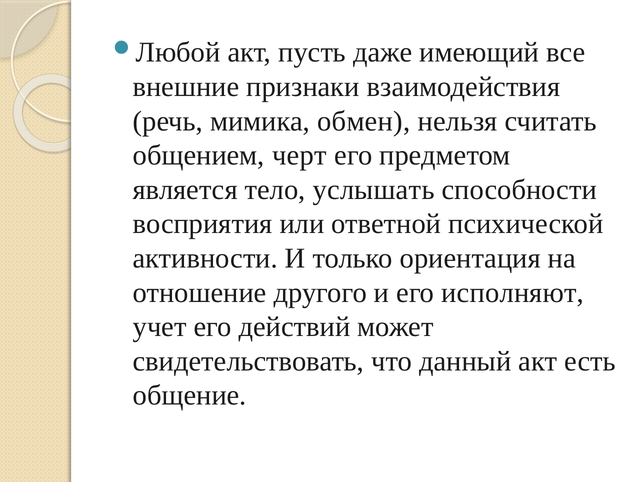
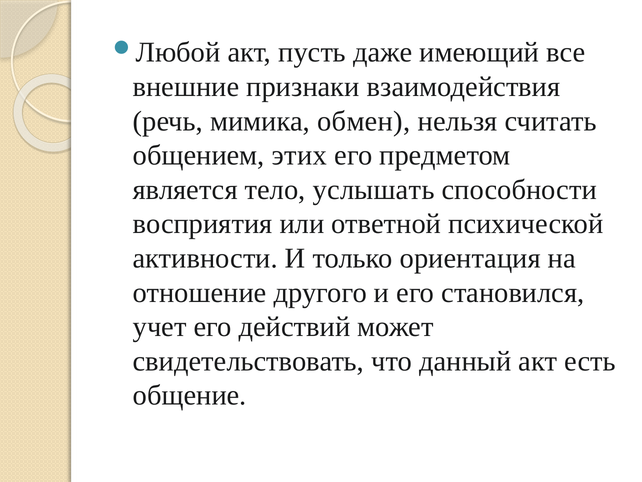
черт: черт -> этих (299, 155)
исполняют: исполняют -> становился (513, 292)
